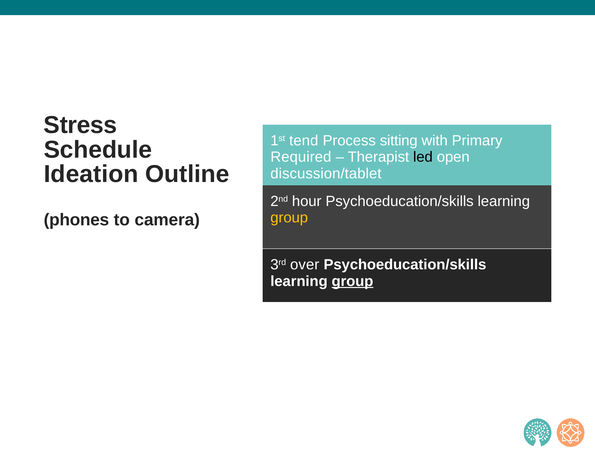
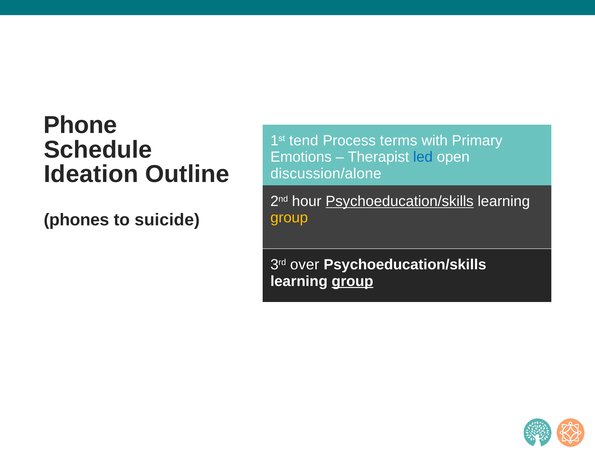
Stress: Stress -> Phone (80, 125)
sitting: sitting -> terms (399, 141)
Required: Required -> Emotions (301, 157)
led colour: black -> blue (423, 157)
discussion/tablet: discussion/tablet -> discussion/alone (326, 174)
Psychoeducation/skills underline: none -> present (400, 201)
camera: camera -> suicide (167, 220)
